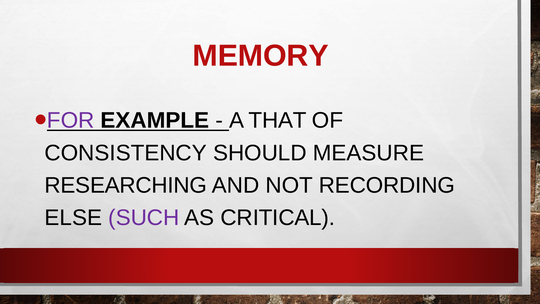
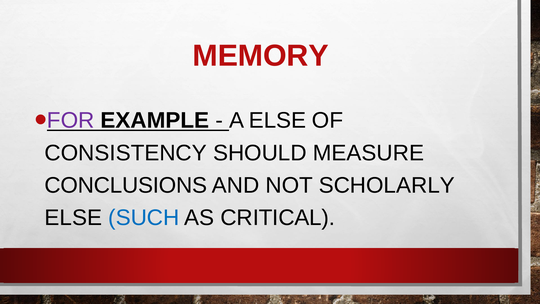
A THAT: THAT -> ELSE (277, 120)
RESEARCHING: RESEARCHING -> CONCLUSIONS (126, 185)
RECORDING: RECORDING -> SCHOLARLY (387, 185)
SUCH colour: purple -> blue (144, 218)
